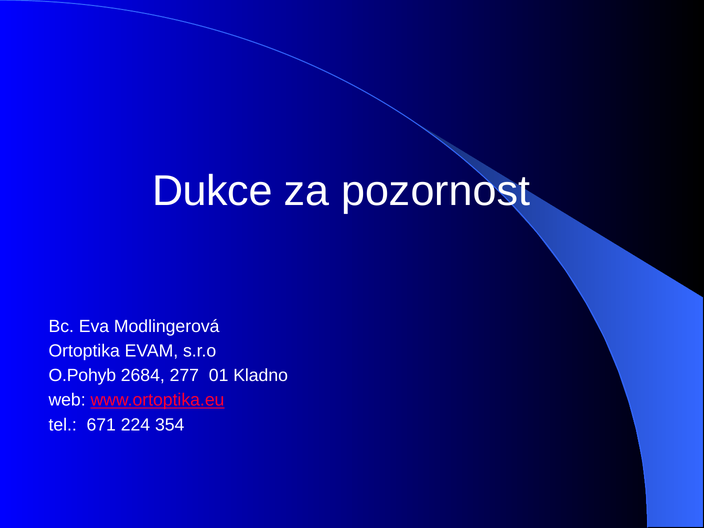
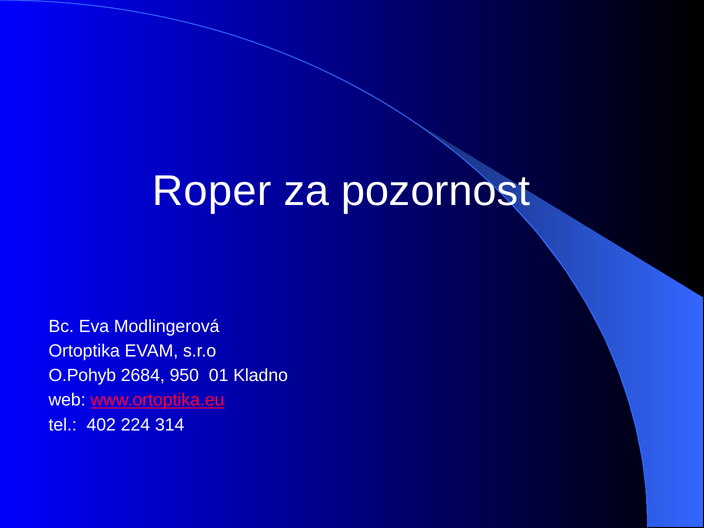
Dukce: Dukce -> Roper (212, 191)
277: 277 -> 950 (184, 376)
671: 671 -> 402 (101, 425)
354: 354 -> 314 (170, 425)
